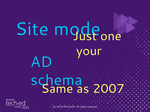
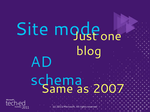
your: your -> blog (89, 51)
